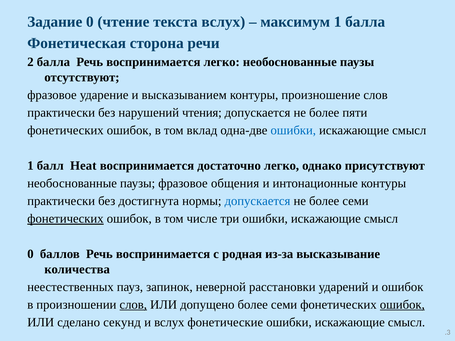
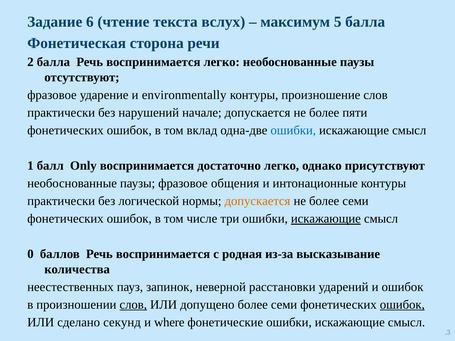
Задание 0: 0 -> 6 (90, 22)
максимум 1: 1 -> 5 (338, 22)
высказыванием: высказыванием -> environmentally (184, 95)
чтения: чтения -> начале (202, 113)
Heat: Heat -> Only (83, 166)
достигнута: достигнута -> логической (149, 201)
допускается colour: blue -> orange (258, 201)
фонетических underline: present -> none (65, 219)
искажающие underline: none -> present (326, 219)
и вслух: вслух -> where (169, 323)
